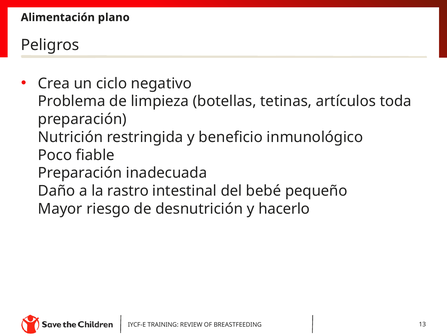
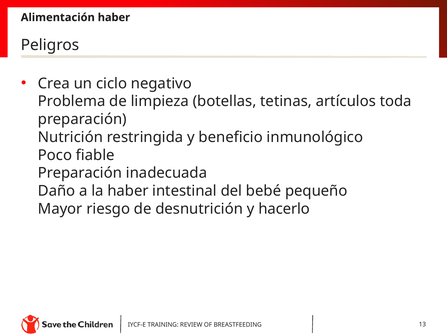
Alimentación plano: plano -> haber (114, 17)
la rastro: rastro -> haber (128, 191)
